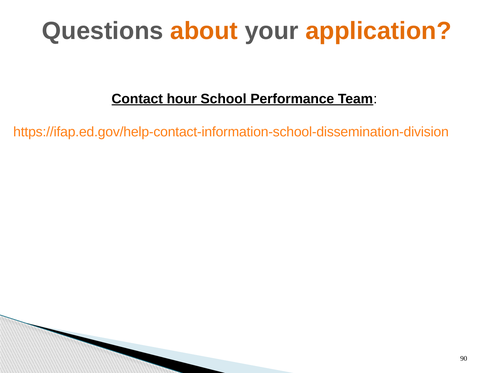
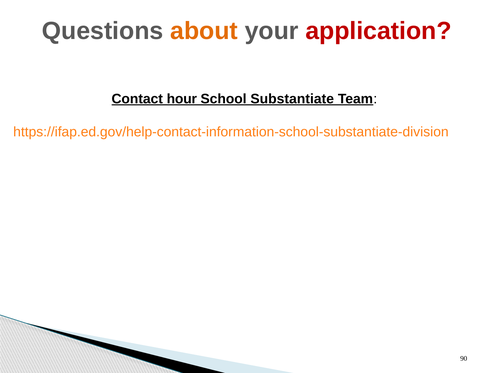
application colour: orange -> red (378, 31)
Performance: Performance -> Substantiate (292, 99)
https://ifap.ed.gov/help-contact-information-school-dissemination-division: https://ifap.ed.gov/help-contact-information-school-dissemination-division -> https://ifap.ed.gov/help-contact-information-school-substantiate-division (231, 132)
